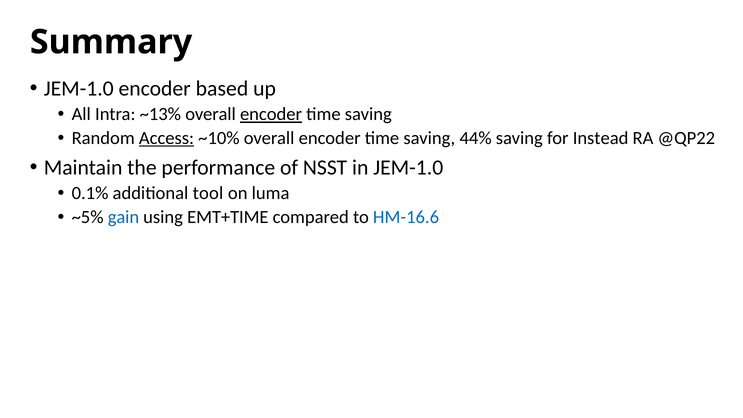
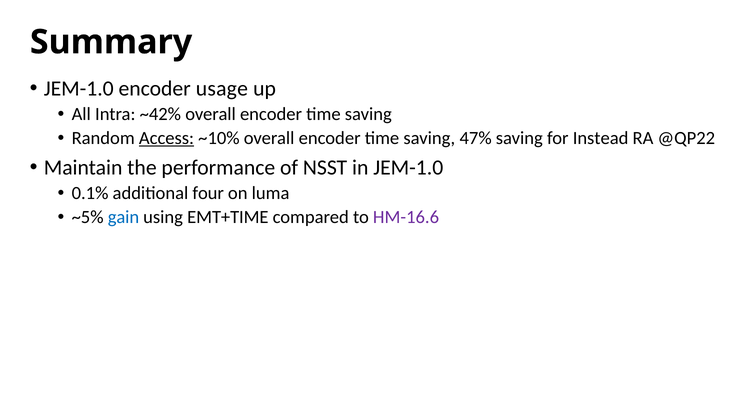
based: based -> usage (222, 89)
~13%: ~13% -> ~42% (160, 114)
encoder underline: present -> none (271, 114)
44%: 44% -> 47% (476, 138)
tool: tool -> four (208, 193)
HM-16.6 colour: blue -> purple (406, 217)
